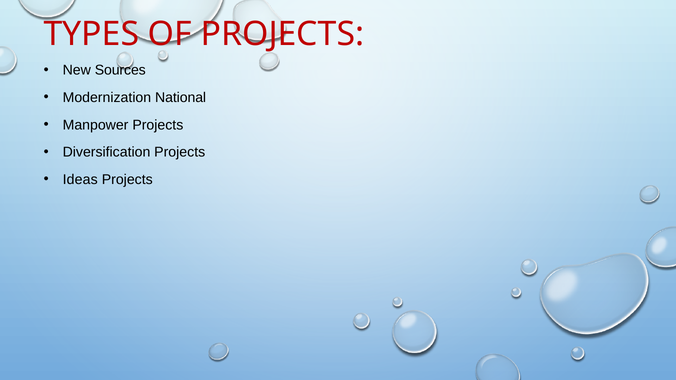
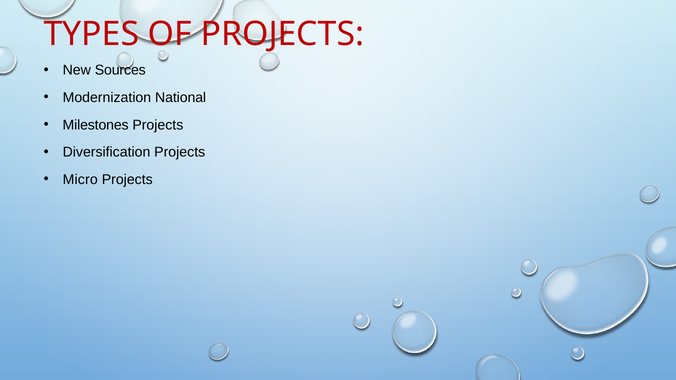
Manpower: Manpower -> Milestones (96, 125)
Ideas: Ideas -> Micro (80, 180)
